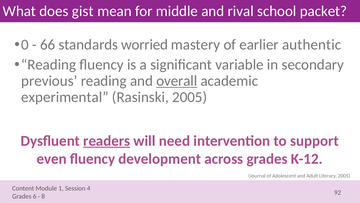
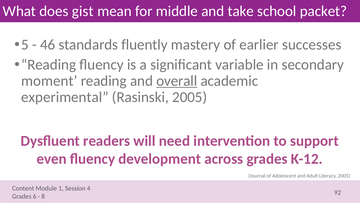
rival: rival -> take (241, 11)
0: 0 -> 5 (25, 45)
66: 66 -> 46 (48, 45)
worried: worried -> fluently (144, 45)
authentic: authentic -> successes (312, 45)
previous: previous -> moment (49, 81)
readers underline: present -> none (107, 140)
